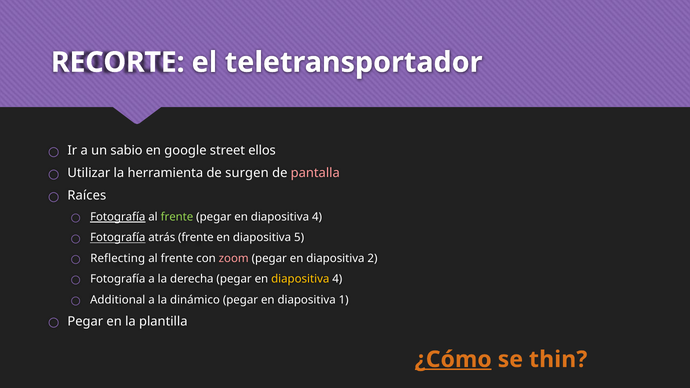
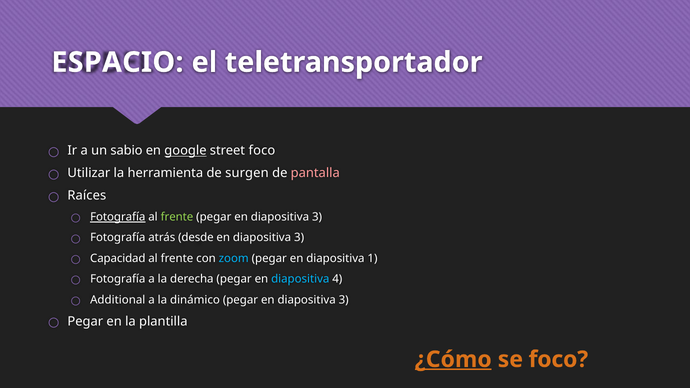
RECORTE: RECORTE -> ESPACIO (117, 62)
google underline: none -> present (185, 151)
street ellos: ellos -> foco (262, 151)
4: 4 -> 3 (317, 217)
Fotografía underline: present -> none (118, 238)
atrás frente: frente -> desde (196, 238)
5: 5 -> 3 (299, 238)
Reflecting: Reflecting -> Capacidad (118, 258)
zoom colour: pink -> light blue (234, 258)
2: 2 -> 1 (372, 258)
diapositiva colour: yellow -> light blue (300, 279)
1: 1 -> 3 (344, 300)
se thin: thin -> foco (558, 360)
